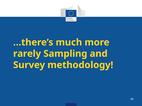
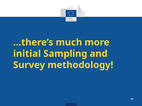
rarely: rarely -> initial (27, 54)
